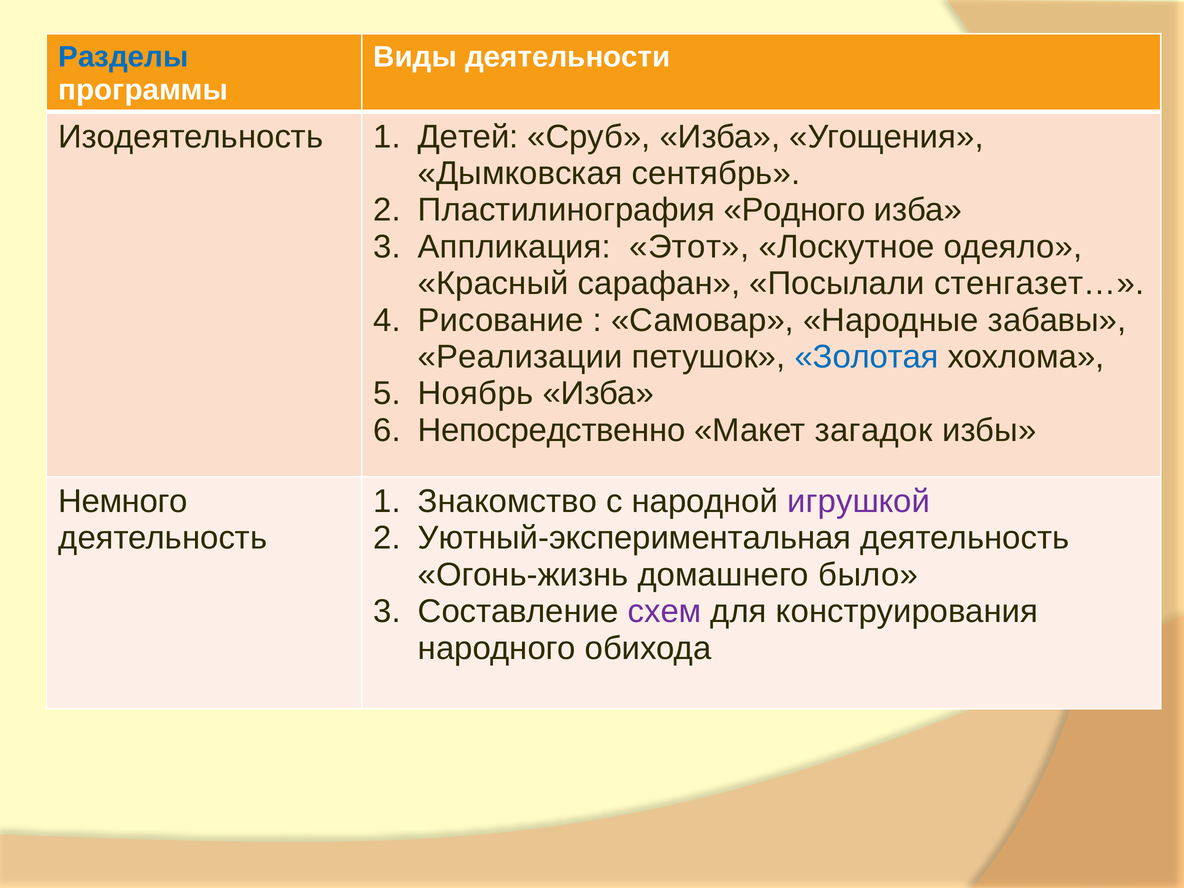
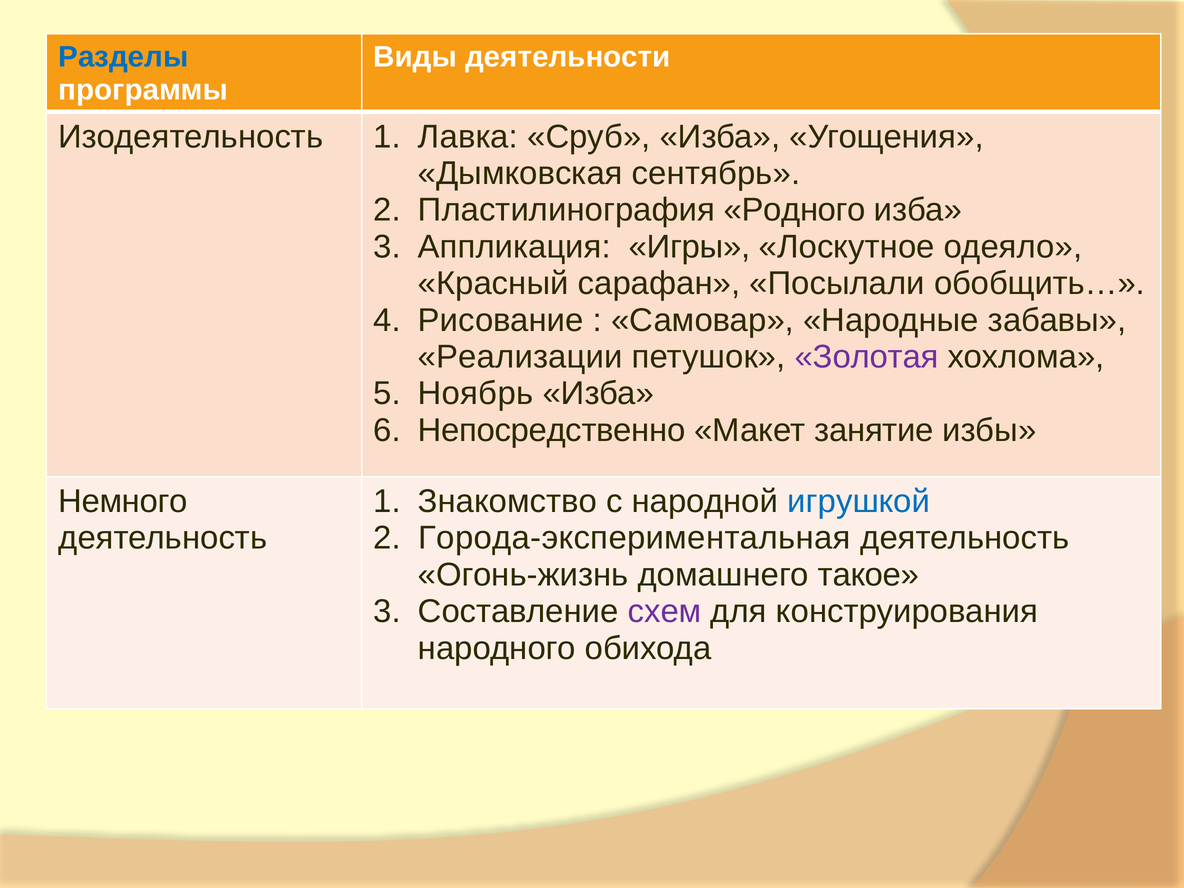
Детей: Детей -> Лавка (468, 137)
Этот: Этот -> Игры (690, 247)
стенгазет…: стенгазет… -> обобщить… (1039, 284)
Золотая colour: blue -> purple (867, 357)
загадок: загадок -> занятие (874, 430)
игрушкой colour: purple -> blue (859, 501)
Уютный-экспериментальная: Уютный-экспериментальная -> Города-экспериментальная (634, 538)
было: было -> такое (868, 575)
